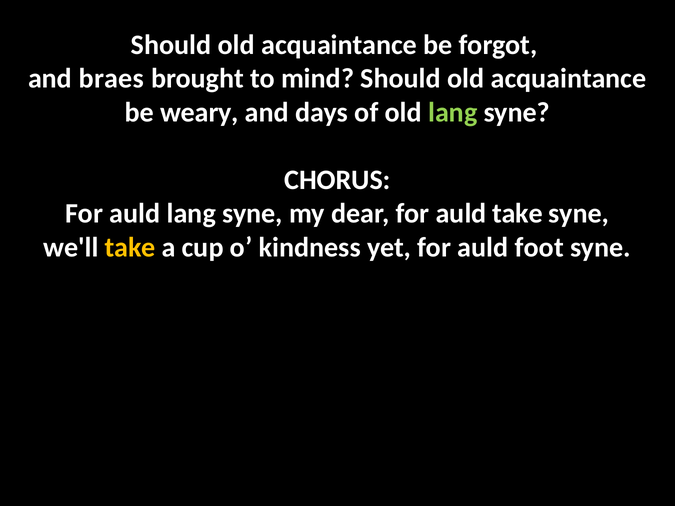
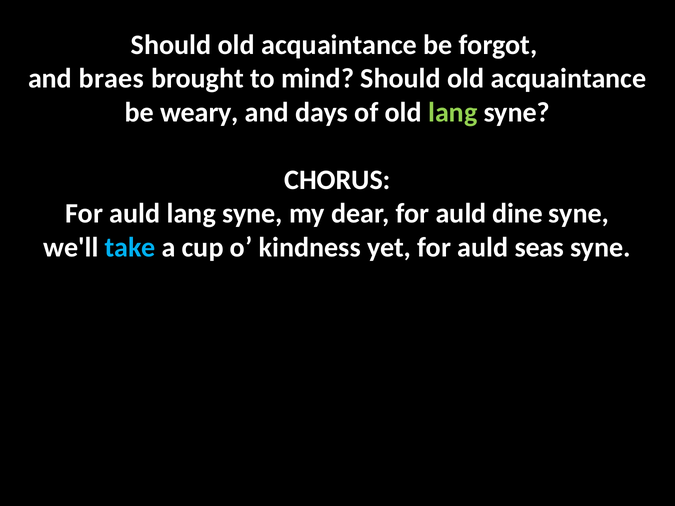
auld take: take -> dine (518, 214)
take colour: yellow -> light blue (130, 248)
foot: foot -> seas (539, 248)
